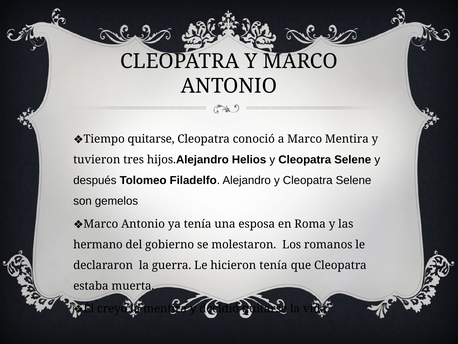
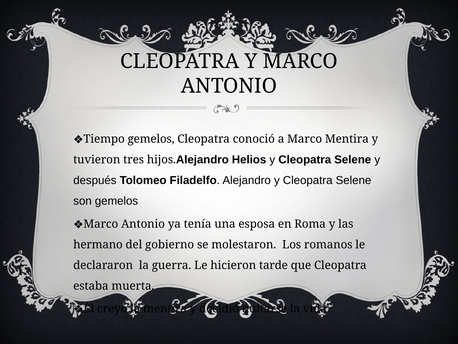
quitarse: quitarse -> gemelos (151, 139)
hicieron tenía: tenía -> tarde (274, 265)
